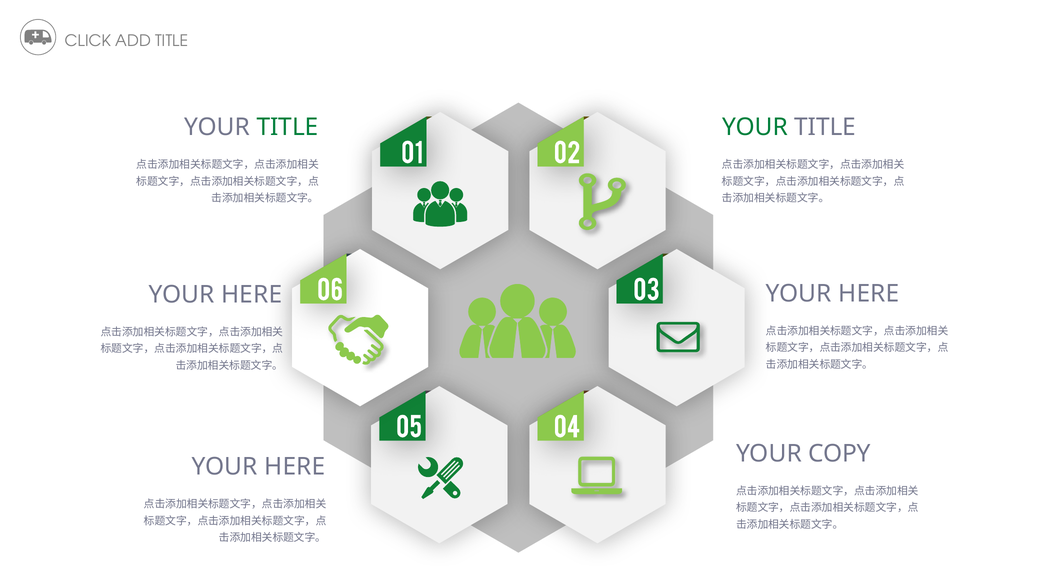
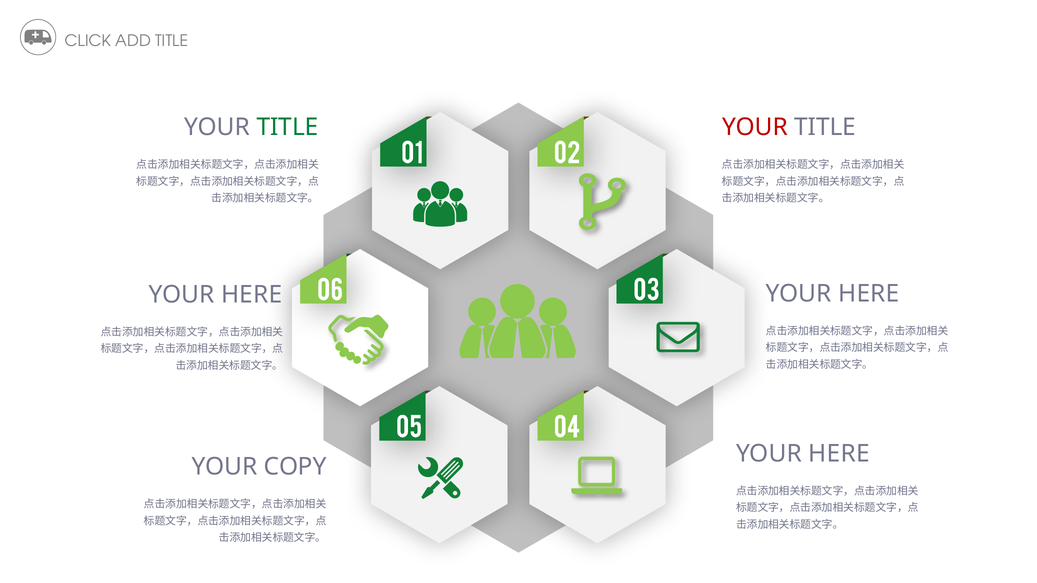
YOUR colour: green -> red (755, 127)
COPY: COPY -> HERE (839, 454)
HERE: HERE -> COPY (295, 467)
